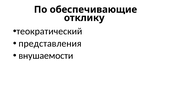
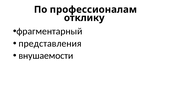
обеспечивающие: обеспечивающие -> профессионалам (93, 10)
теократический: теократический -> фрагментарный (49, 31)
